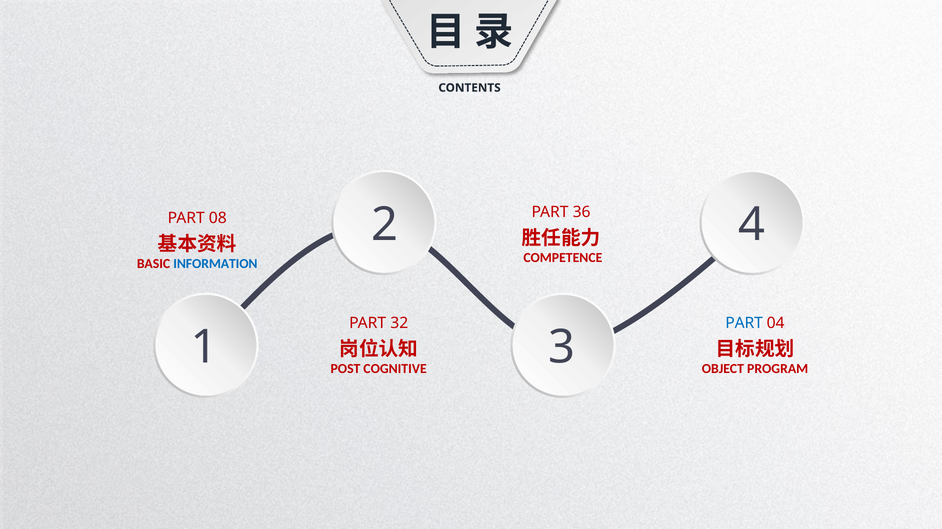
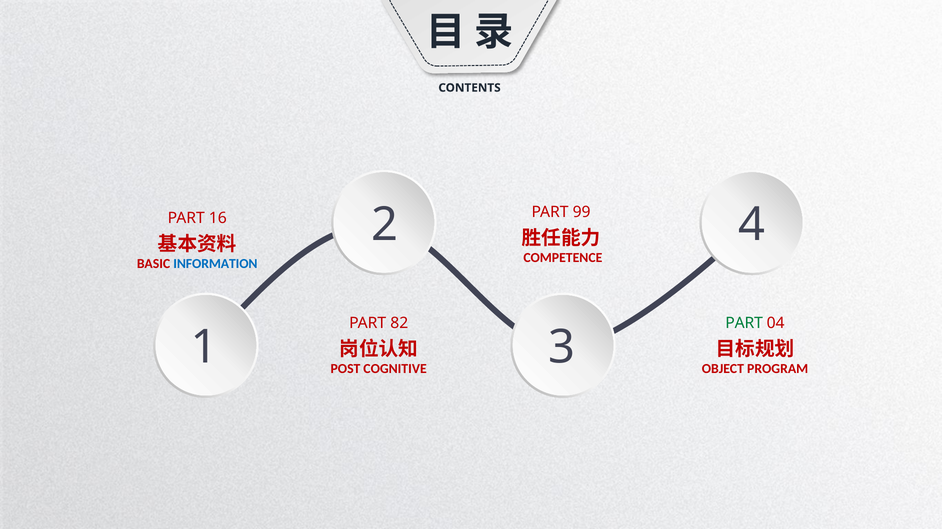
36: 36 -> 99 (582, 212)
08: 08 -> 16 (218, 218)
32: 32 -> 82 (399, 323)
PART colour: blue -> green (744, 323)
